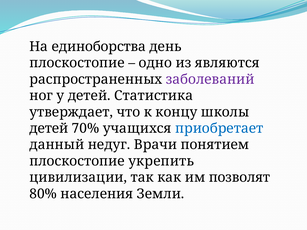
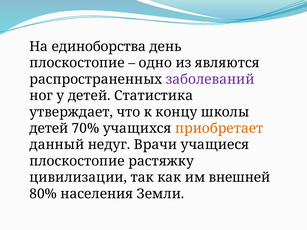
приобретает colour: blue -> orange (219, 129)
понятием: понятием -> учащиеся (215, 145)
укрепить: укрепить -> растяжку (161, 161)
позволят: позволят -> внешней (239, 178)
